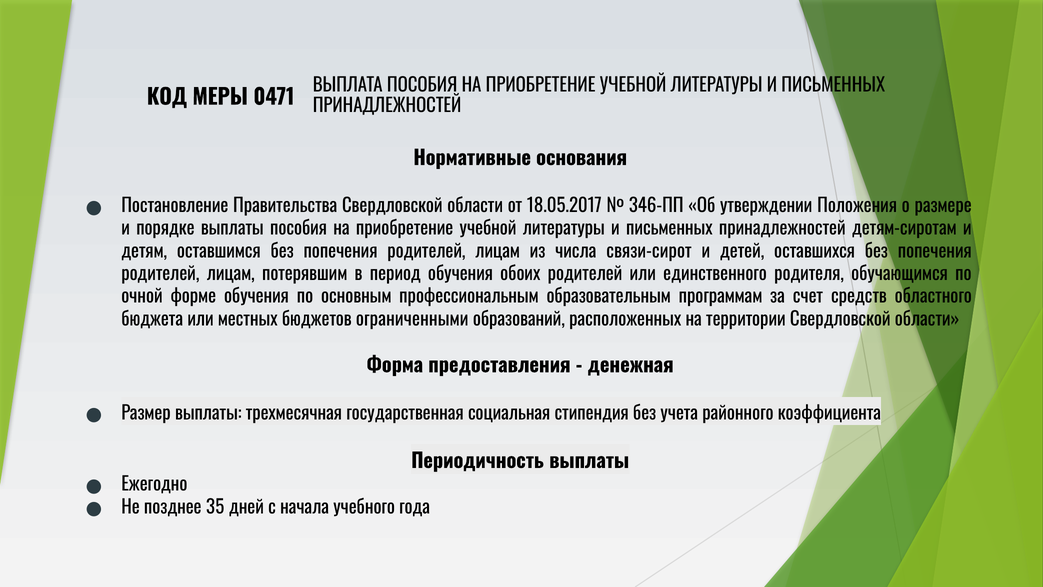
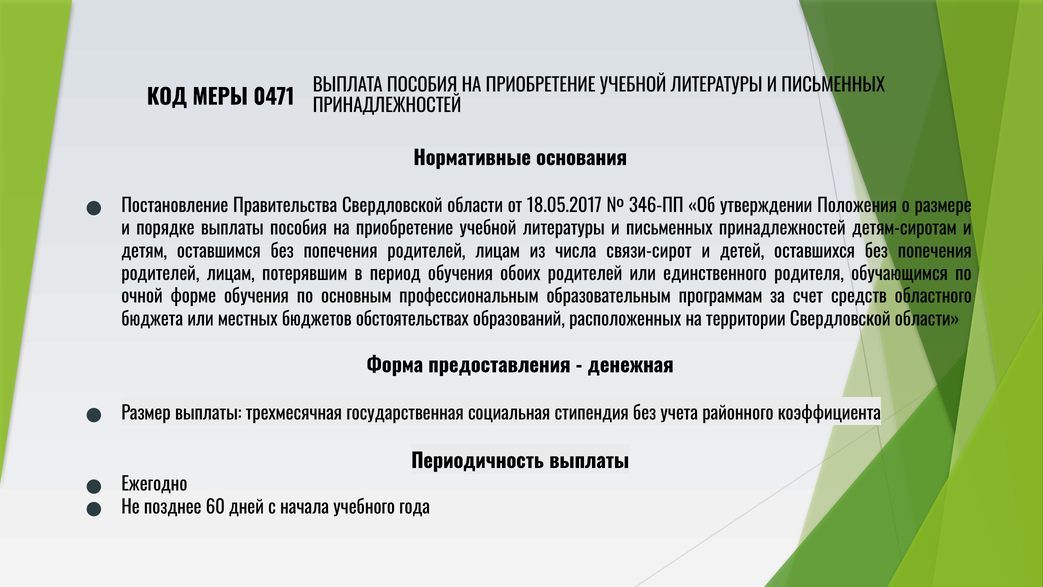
ограниченными: ограниченными -> обстоятельствах (412, 319)
35: 35 -> 60 (215, 507)
